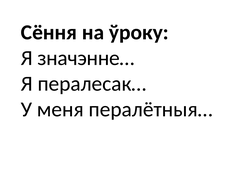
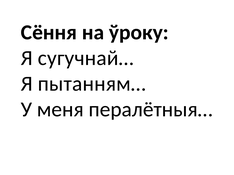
значэнне…: значэнне… -> сугучнай… (86, 58)
пералесак…: пералесак… -> пытанням… (92, 84)
